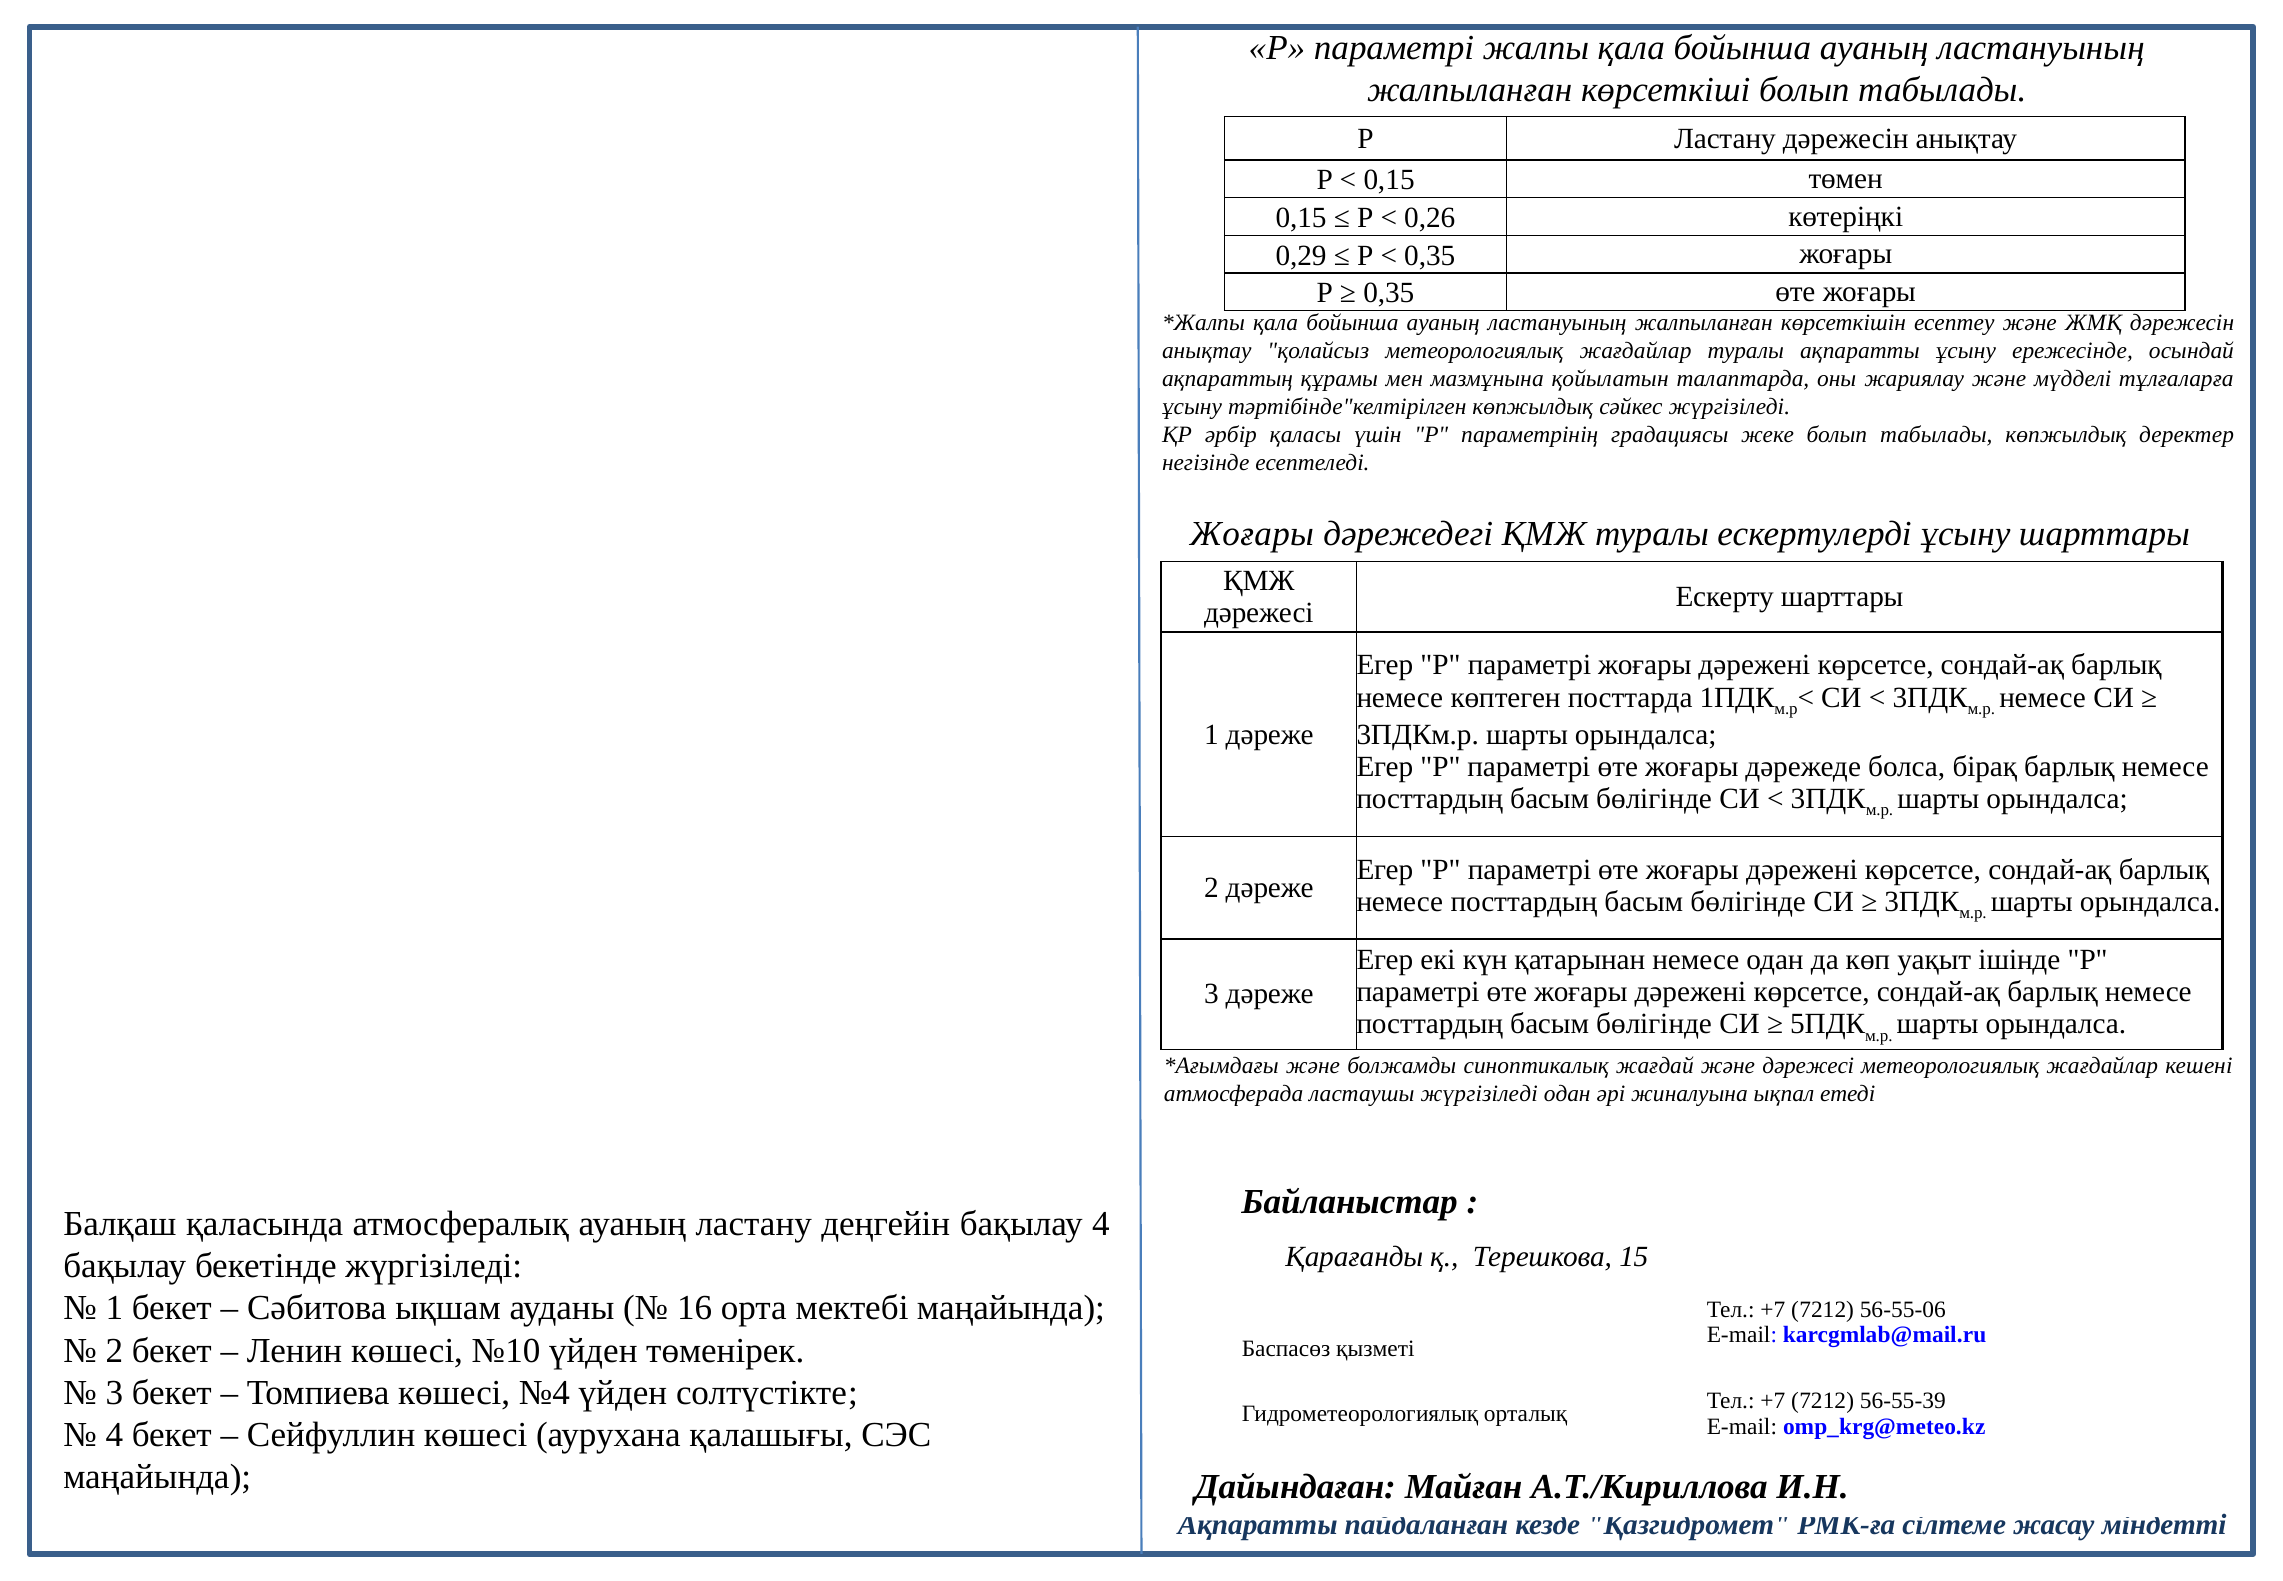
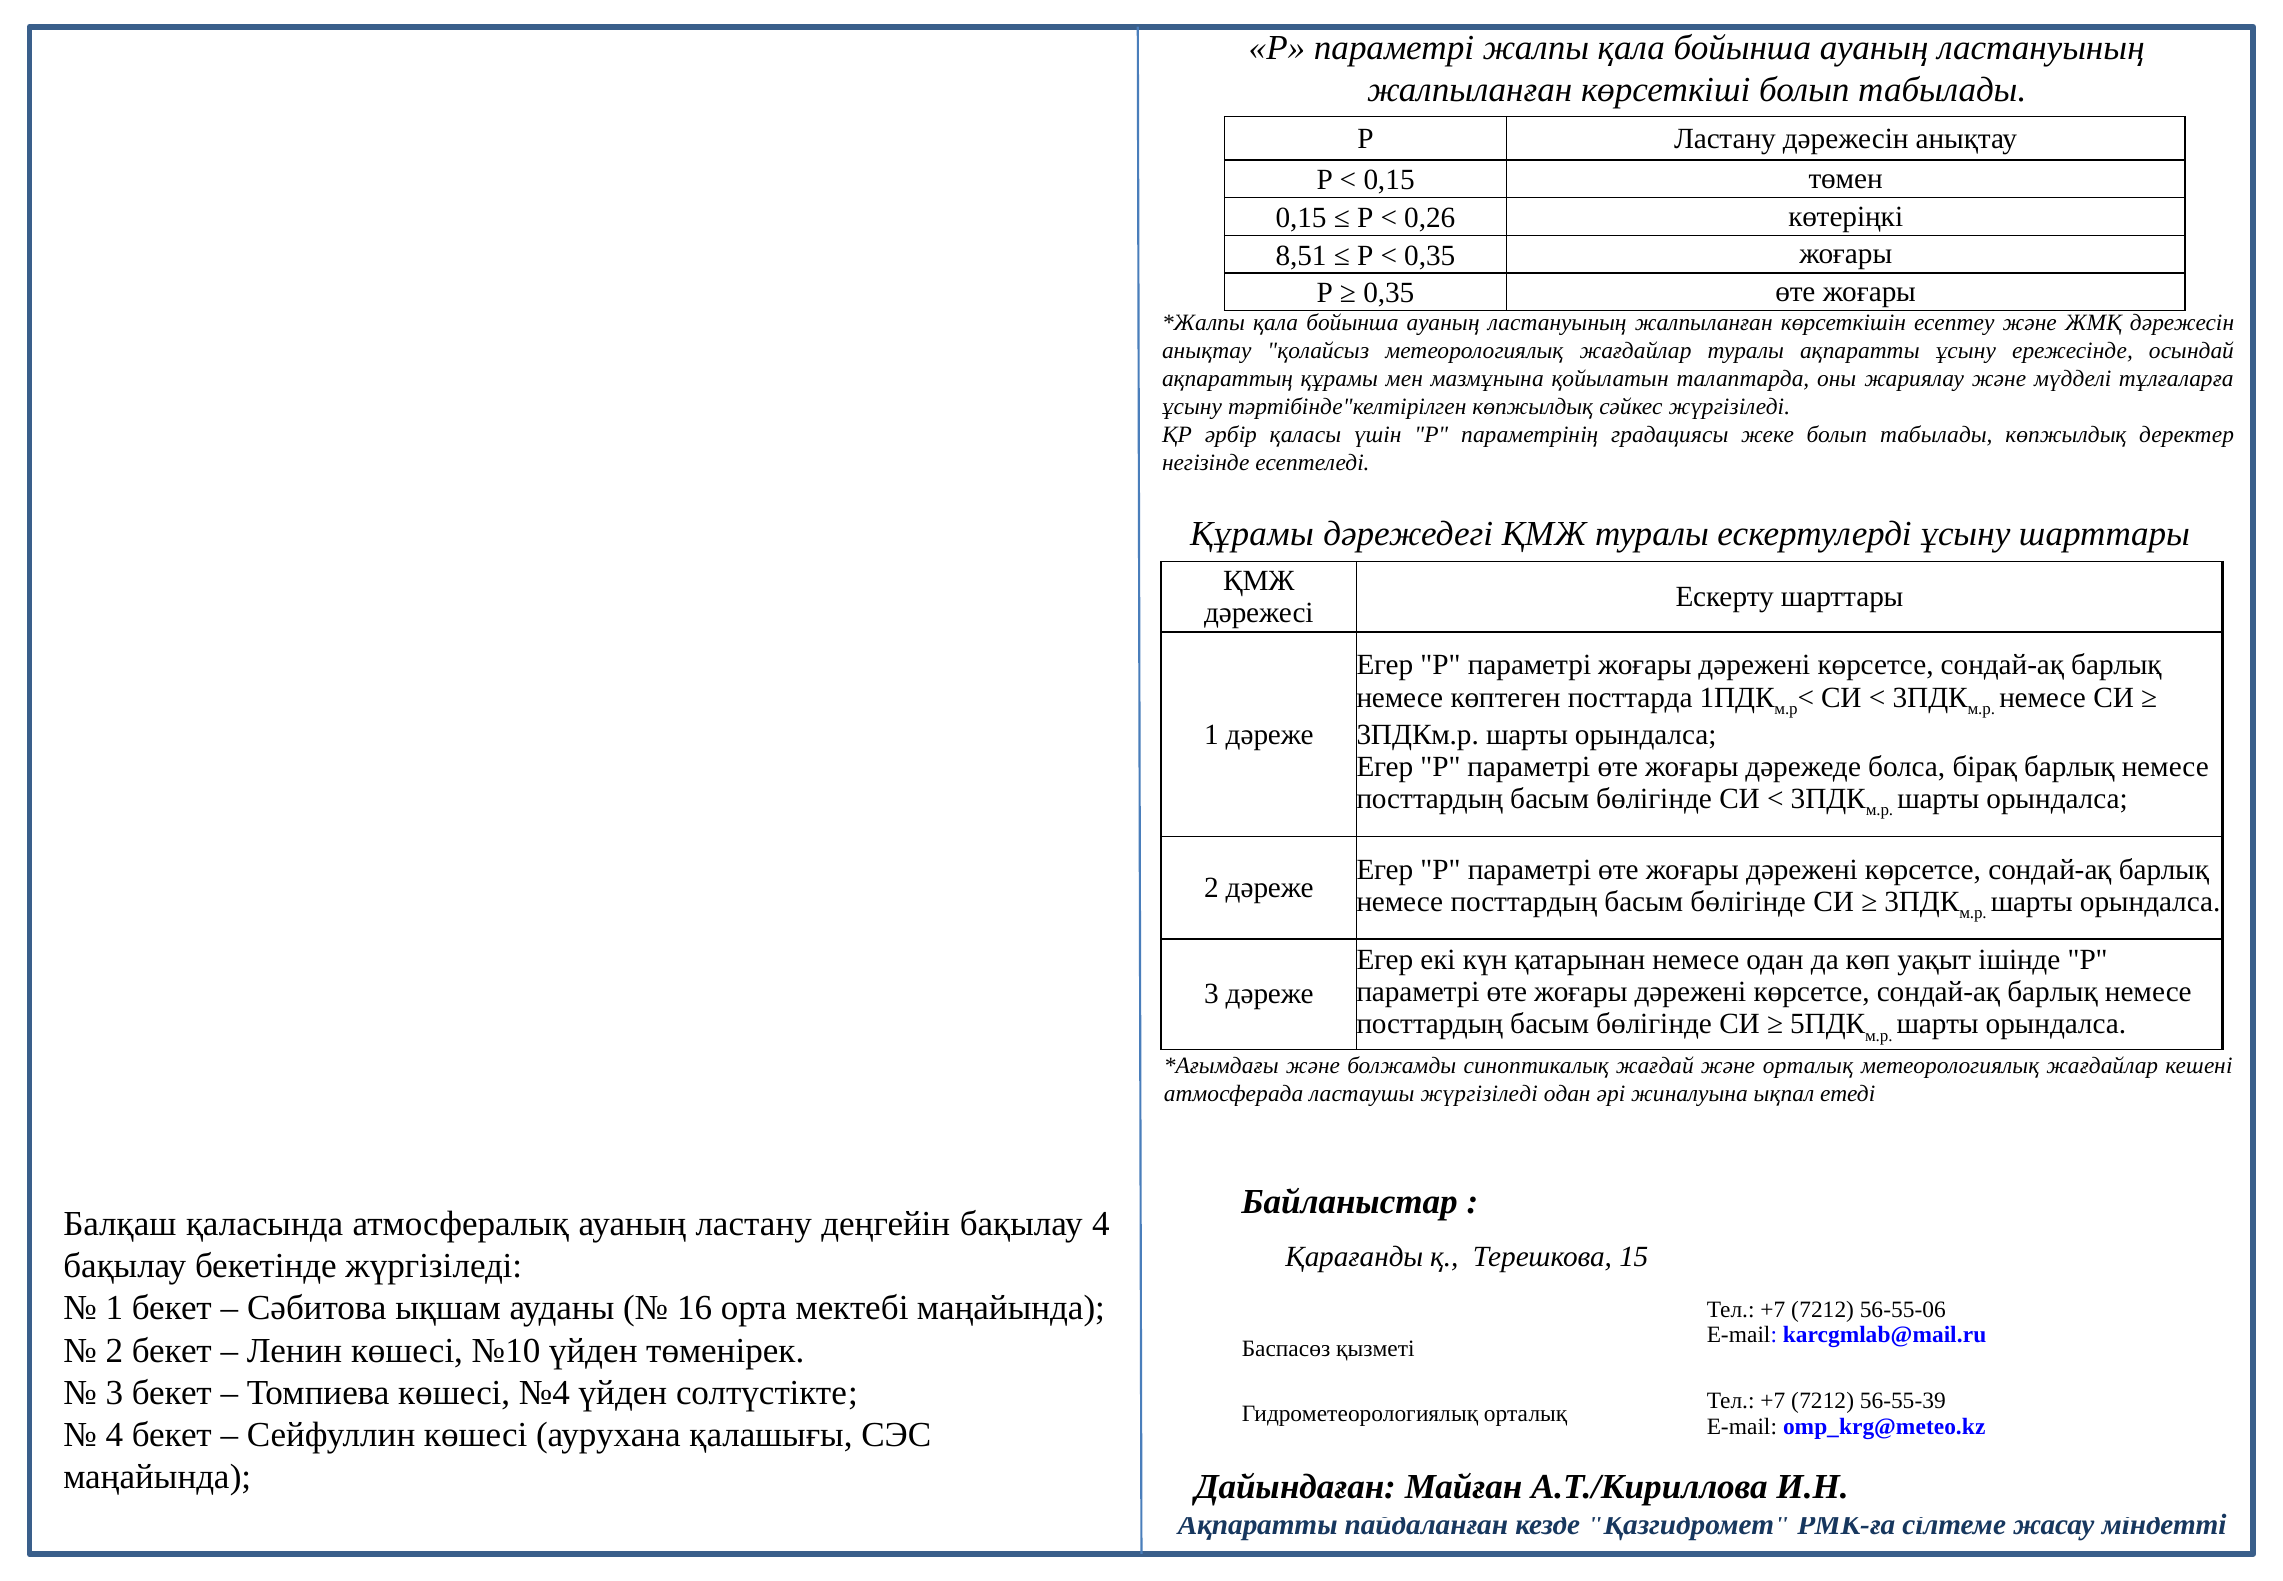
0,29: 0,29 -> 8,51 (1301, 255)
Жоғары: Жоғары -> Құрамы (1252, 533)
және дәрежесі: дәрежесі -> орталық (1808, 1066)
